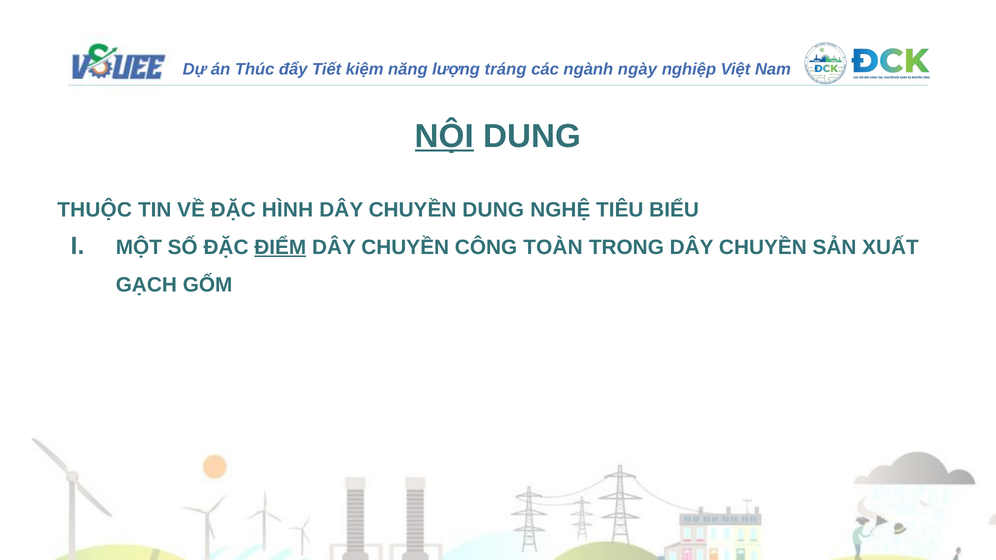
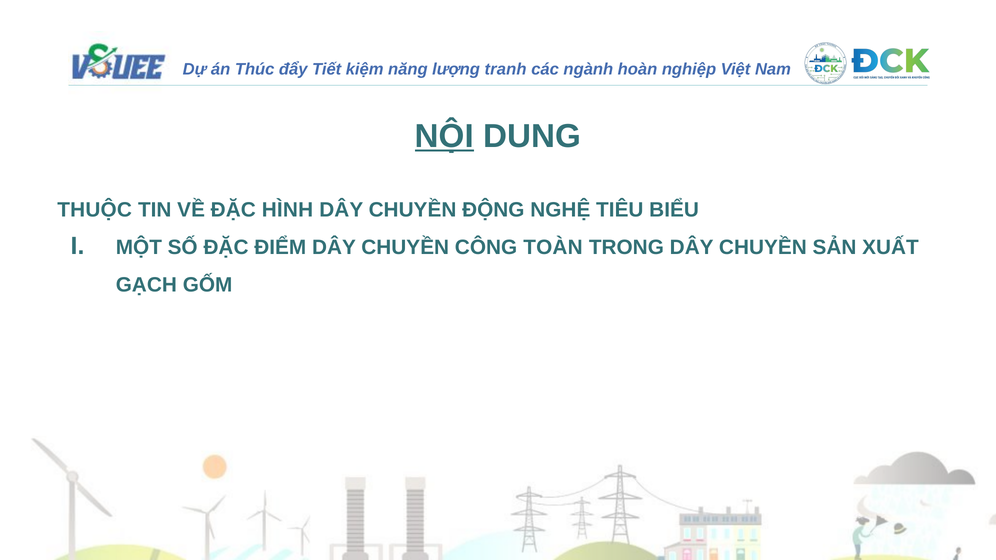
tráng: tráng -> tranh (506, 69)
ngày: ngày -> hoàn (638, 69)
CHUYỀN DUNG: DUNG -> ĐỘNG (493, 210)
ĐIỂM underline: present -> none (280, 247)
